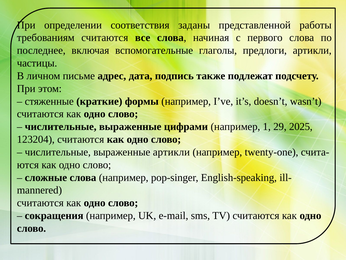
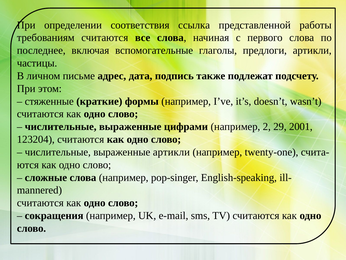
заданы: заданы -> ссылка (194, 25)
1: 1 -> 2 (267, 126)
2025: 2025 -> 2001 (301, 126)
